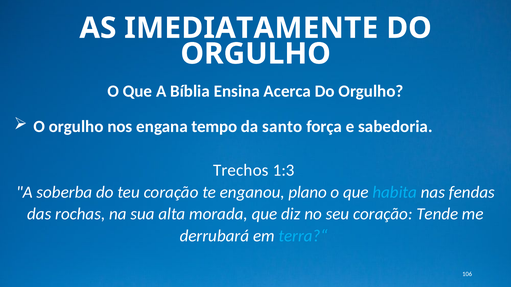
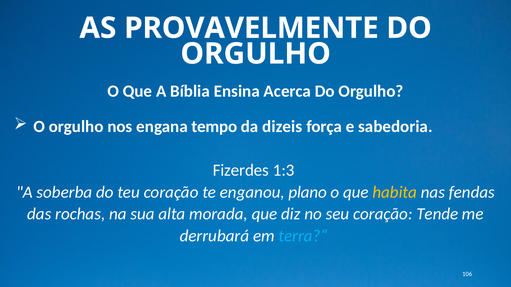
IMEDIATAMENTE: IMEDIATAMENTE -> PROVAVELMENTE (251, 28)
santo: santo -> dizeis (282, 127)
Trechos: Trechos -> Fizerdes (241, 171)
habita colour: light blue -> yellow (395, 192)
